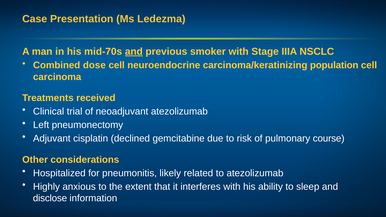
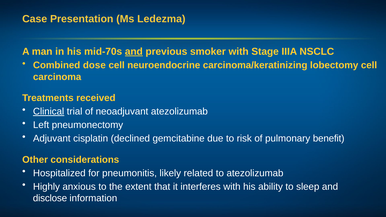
population: population -> lobectomy (334, 65)
Clinical underline: none -> present (49, 112)
course: course -> benefit (329, 139)
